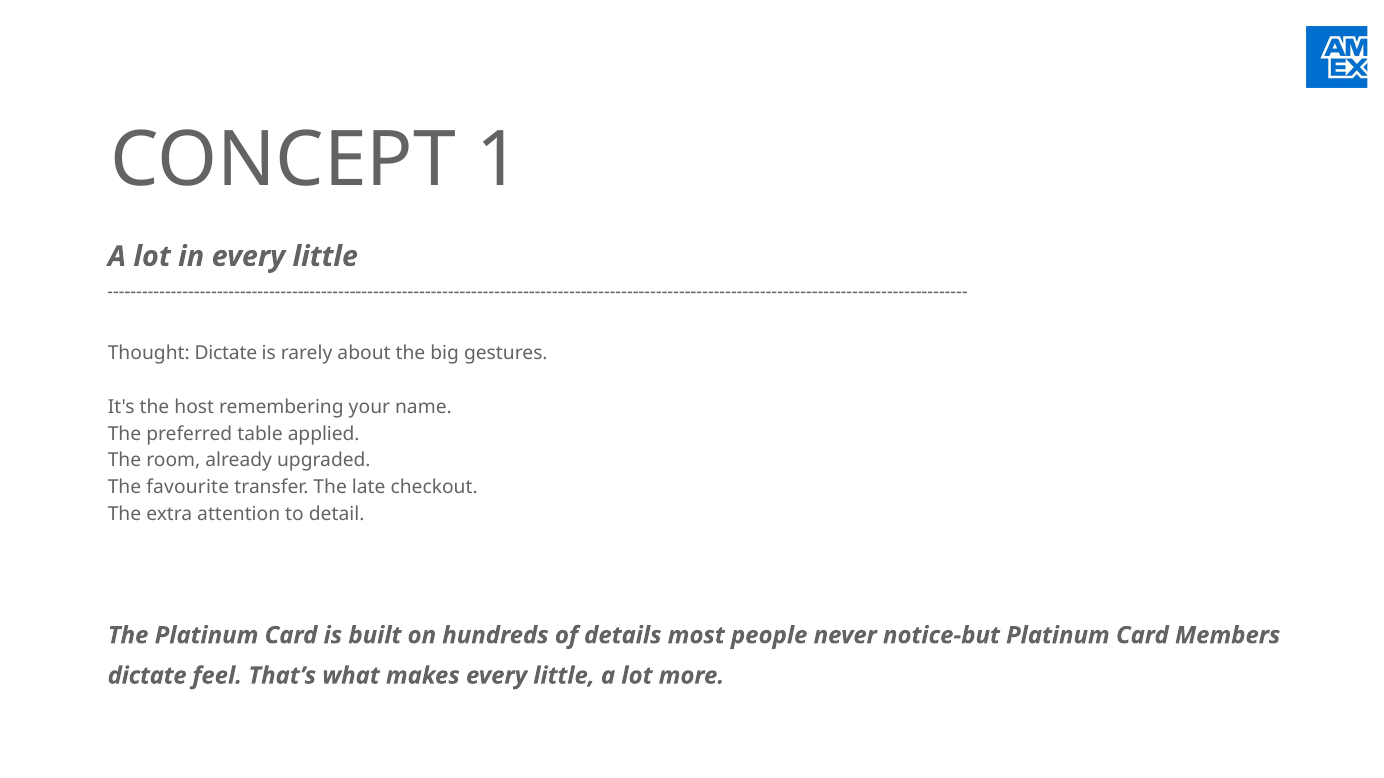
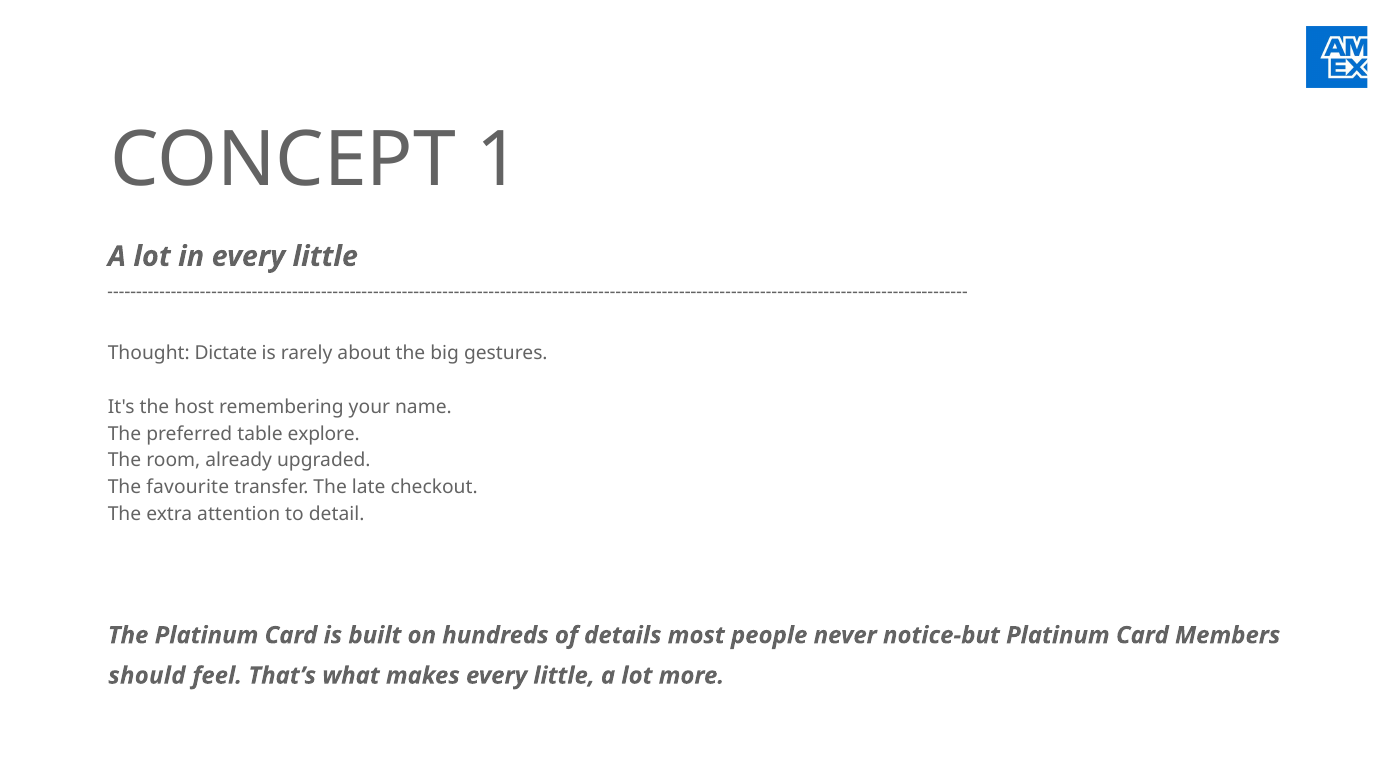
applied: applied -> explore (324, 434)
dictate: dictate -> should (147, 676)
